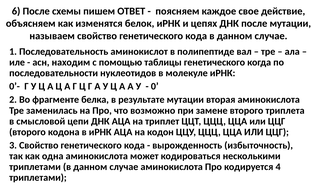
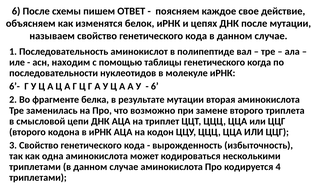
0’-: 0’- -> 6’- (15, 86)
0: 0 -> 6 (155, 86)
